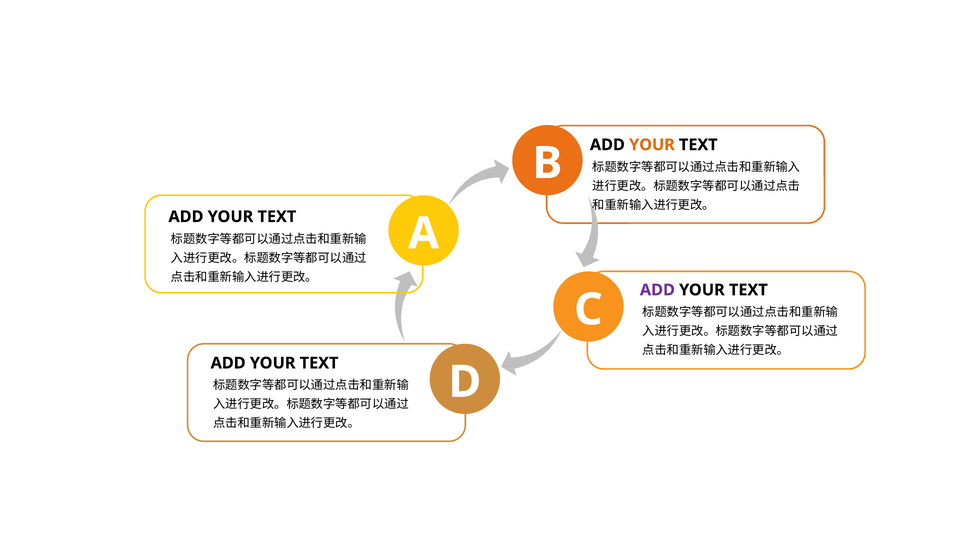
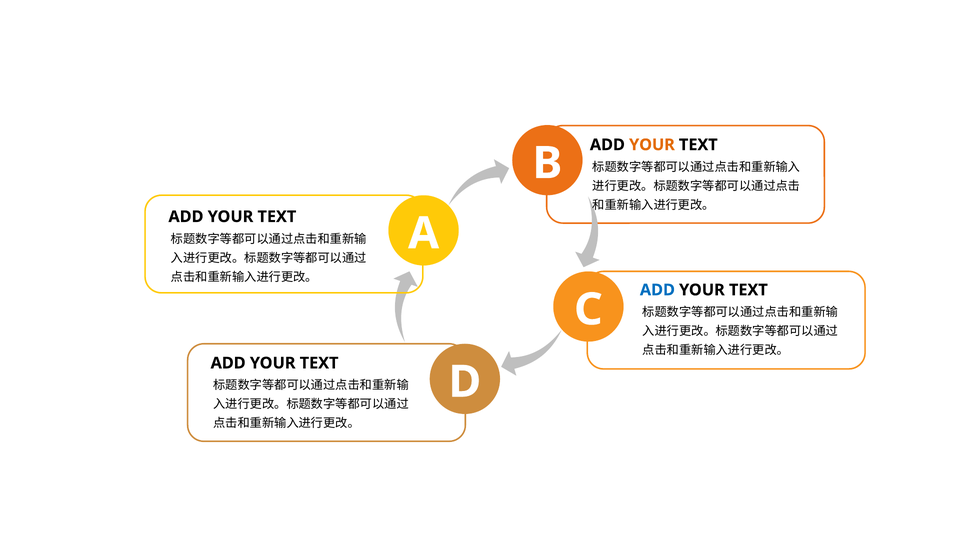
ADD colour: purple -> blue (657, 290)
